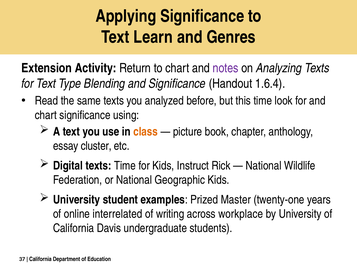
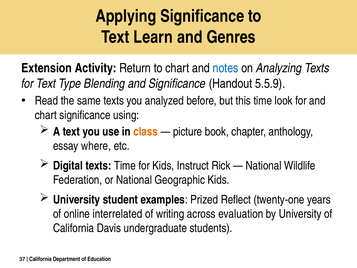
notes colour: purple -> blue (226, 68)
1.6.4: 1.6.4 -> 5.5.9 (270, 84)
cluster: cluster -> where (96, 146)
Master: Master -> Reflect (236, 199)
workplace: workplace -> evaluation (241, 214)
